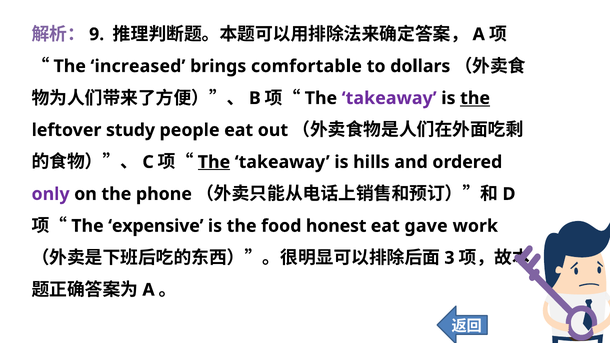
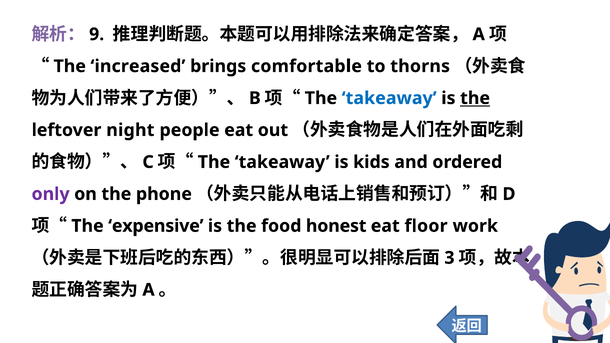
dollars: dollars -> thorns (420, 66)
takeaway colour: purple -> blue (389, 98)
study: study -> night (130, 130)
The underline: present -> none (214, 162)
hills: hills -> kids (371, 162)
gave: gave -> floor (426, 226)
